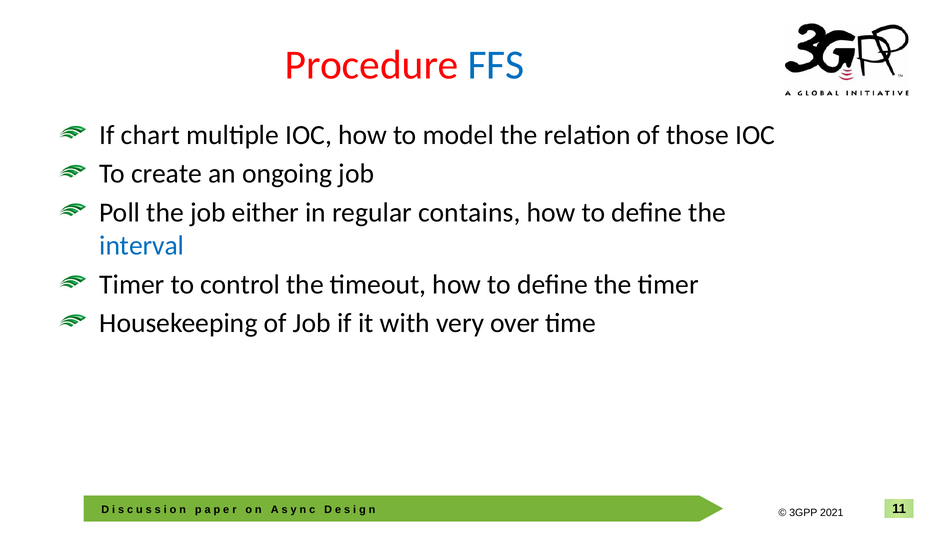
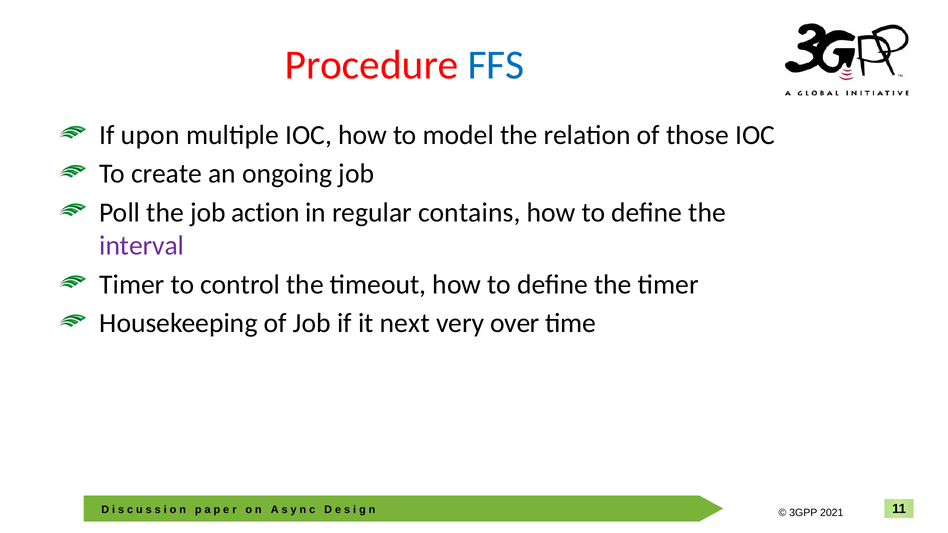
chart: chart -> upon (150, 135)
either: either -> action (266, 213)
interval colour: blue -> purple (142, 246)
with: with -> next (405, 323)
